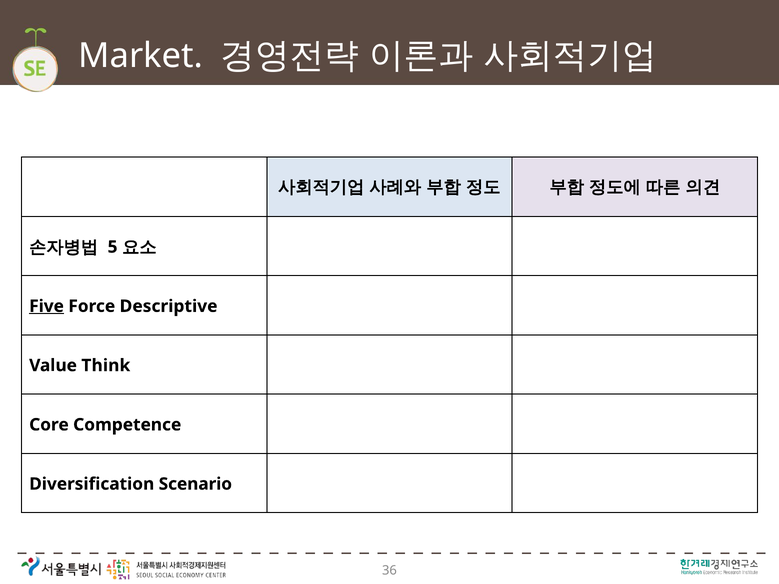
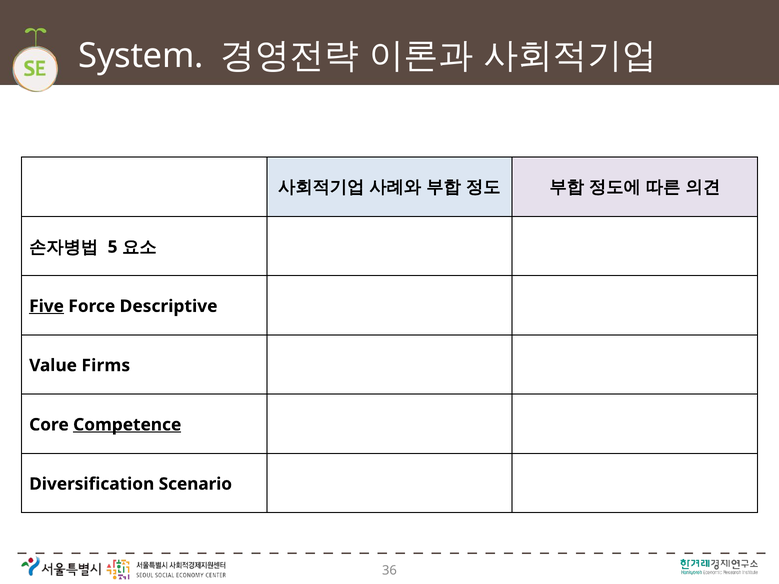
Market: Market -> System (141, 56)
Think: Think -> Firms (106, 366)
Competence underline: none -> present (127, 425)
